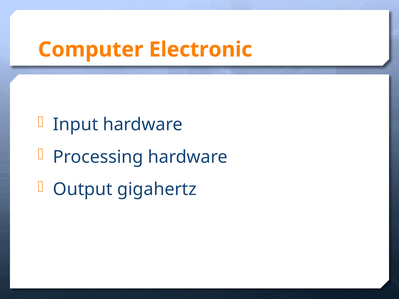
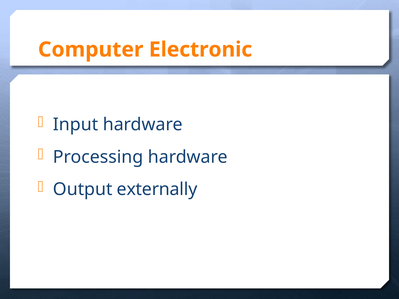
gigahertz: gigahertz -> externally (157, 189)
